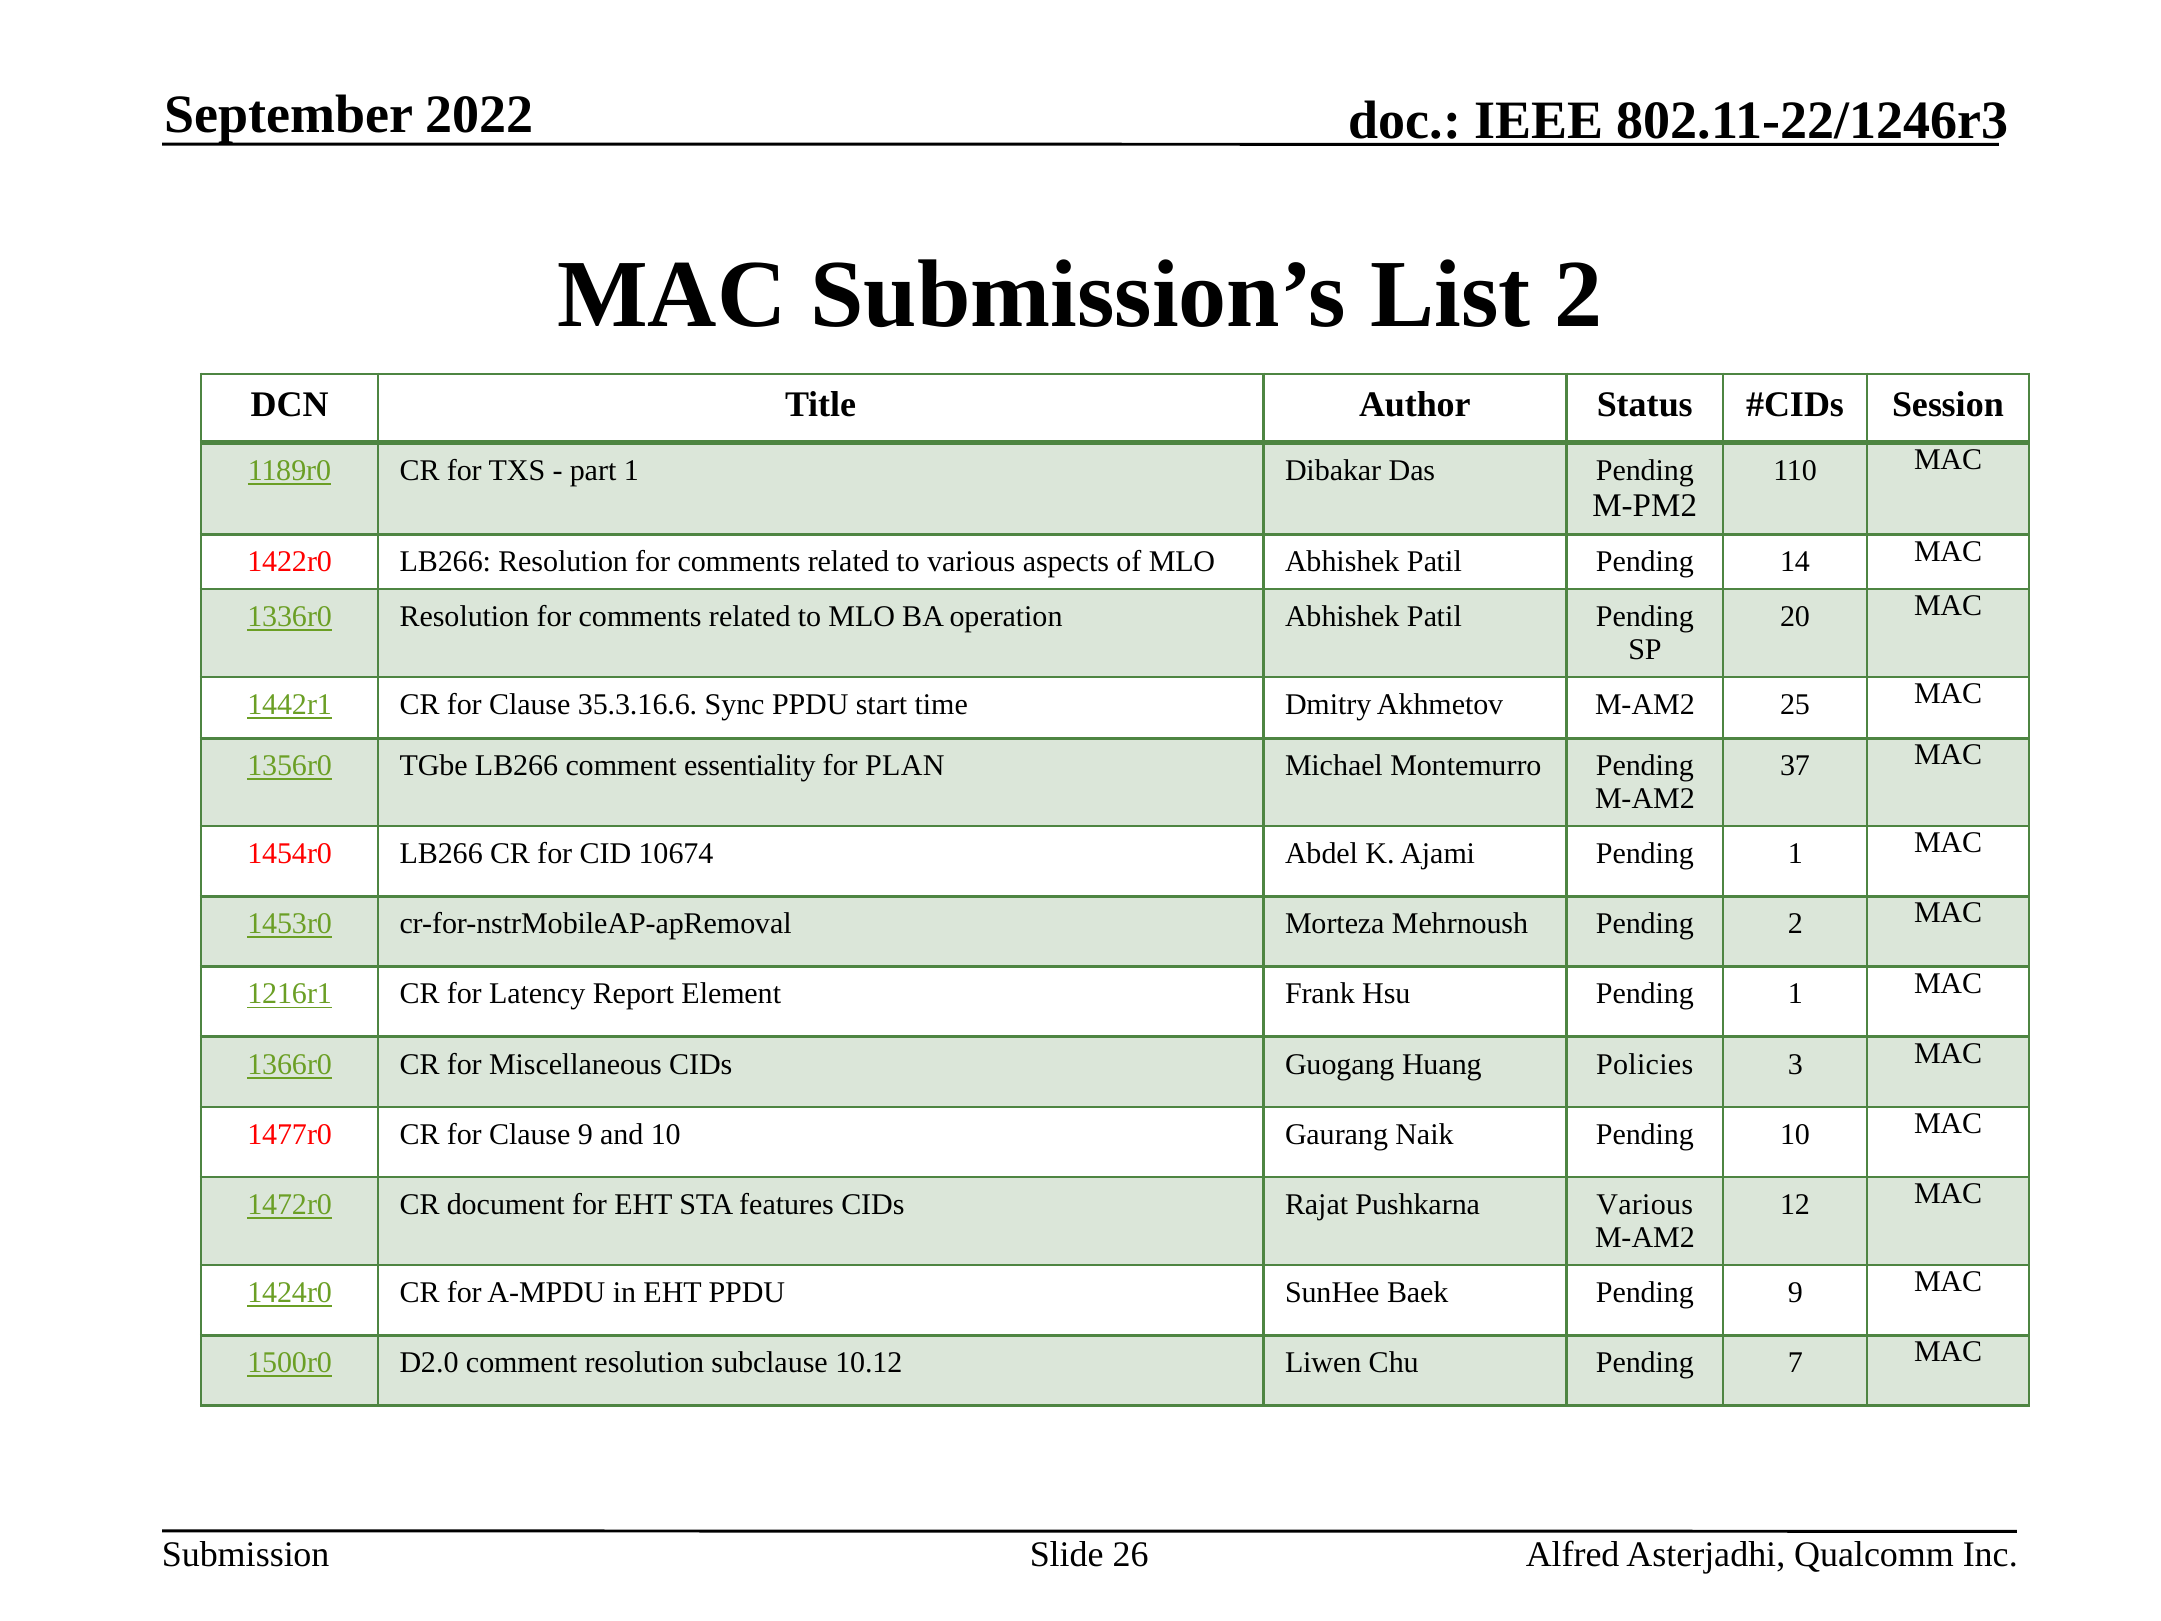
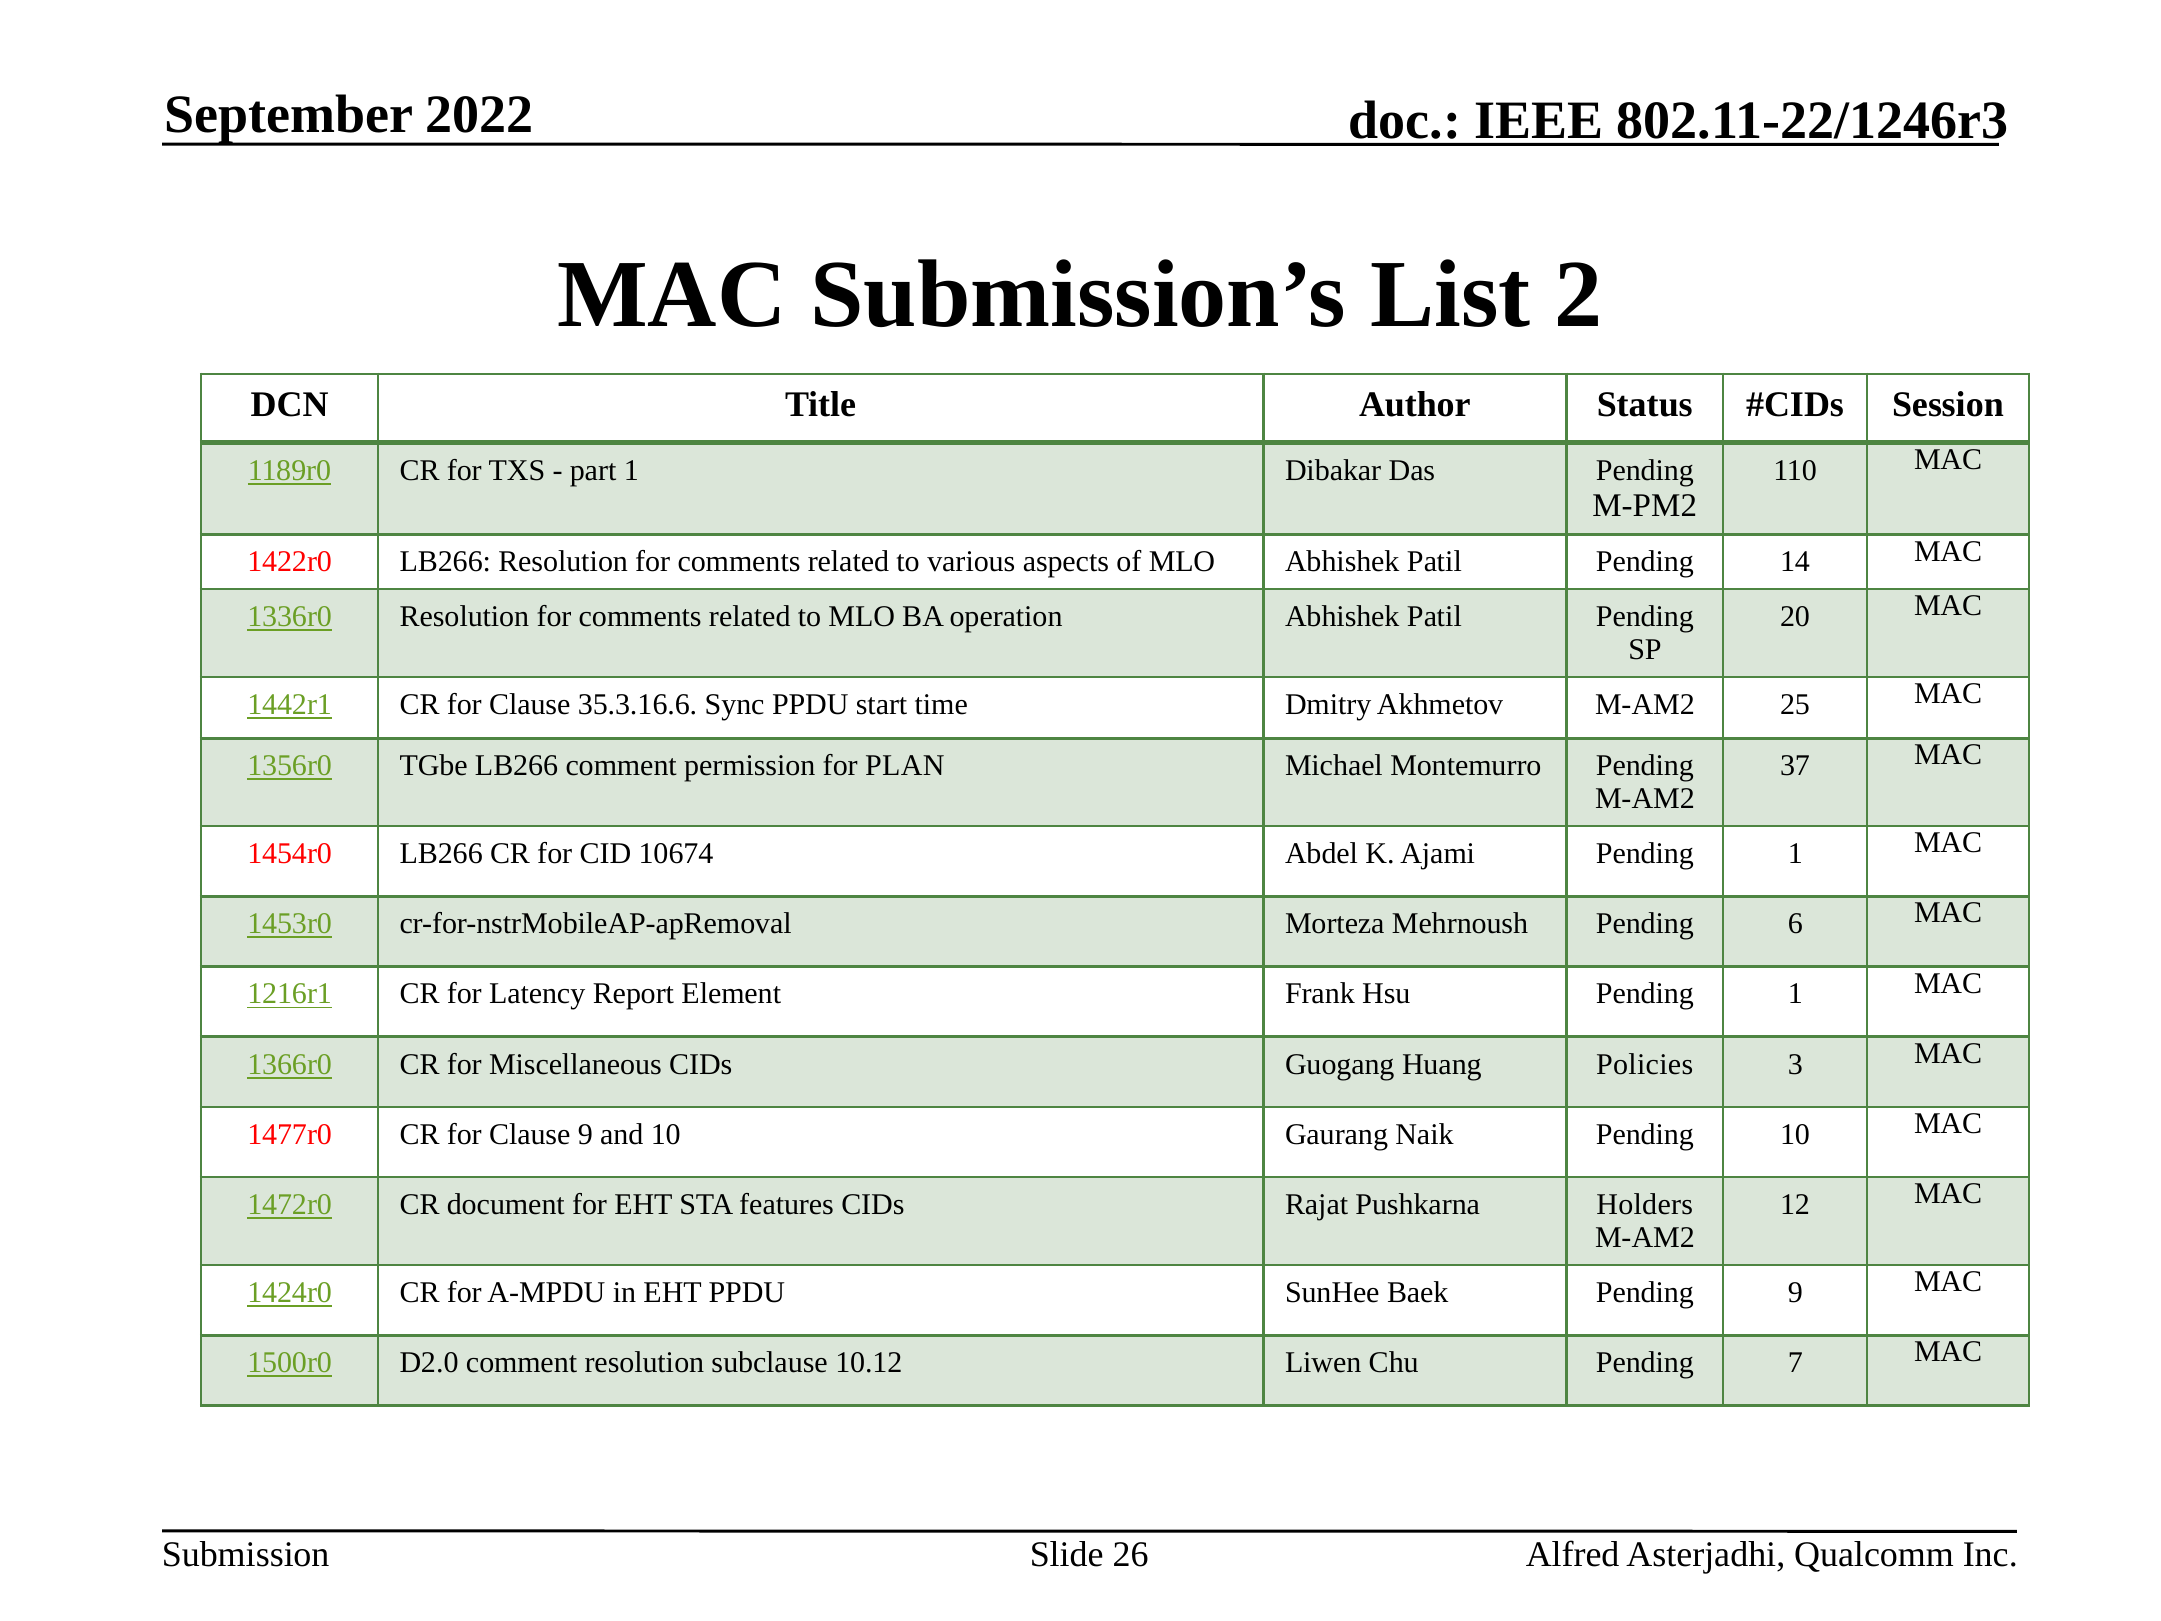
essentiality: essentiality -> permission (750, 766)
Pending 2: 2 -> 6 (1795, 924)
Pushkarna Various: Various -> Holders (1645, 1205)
